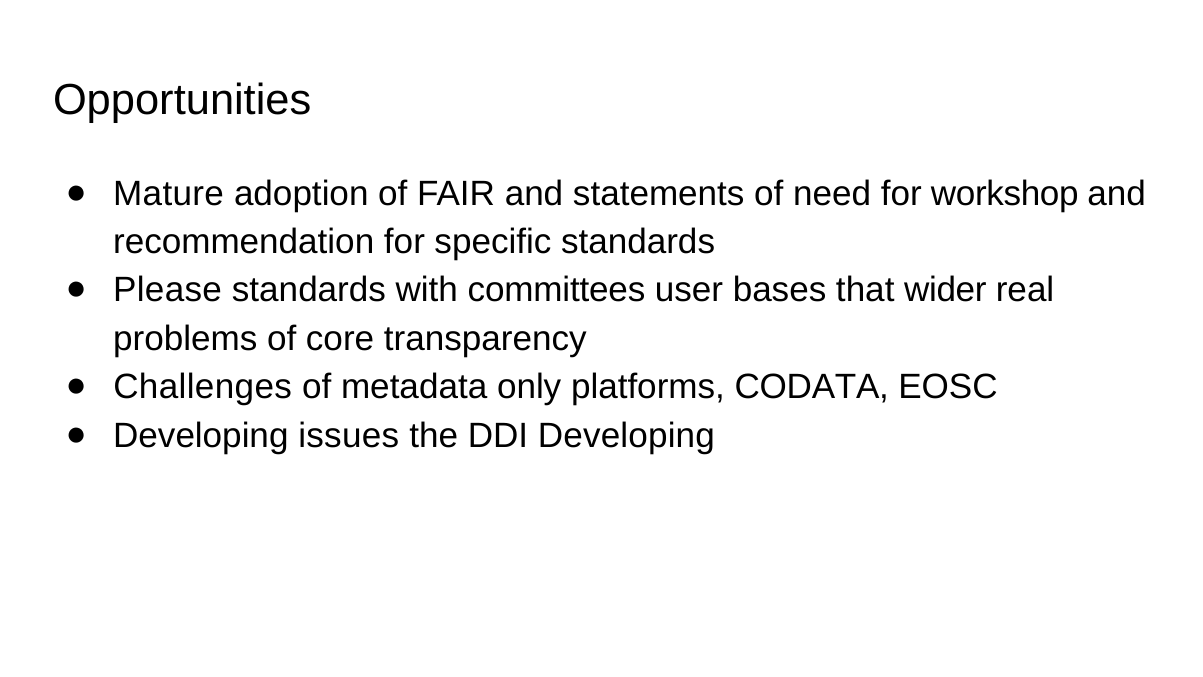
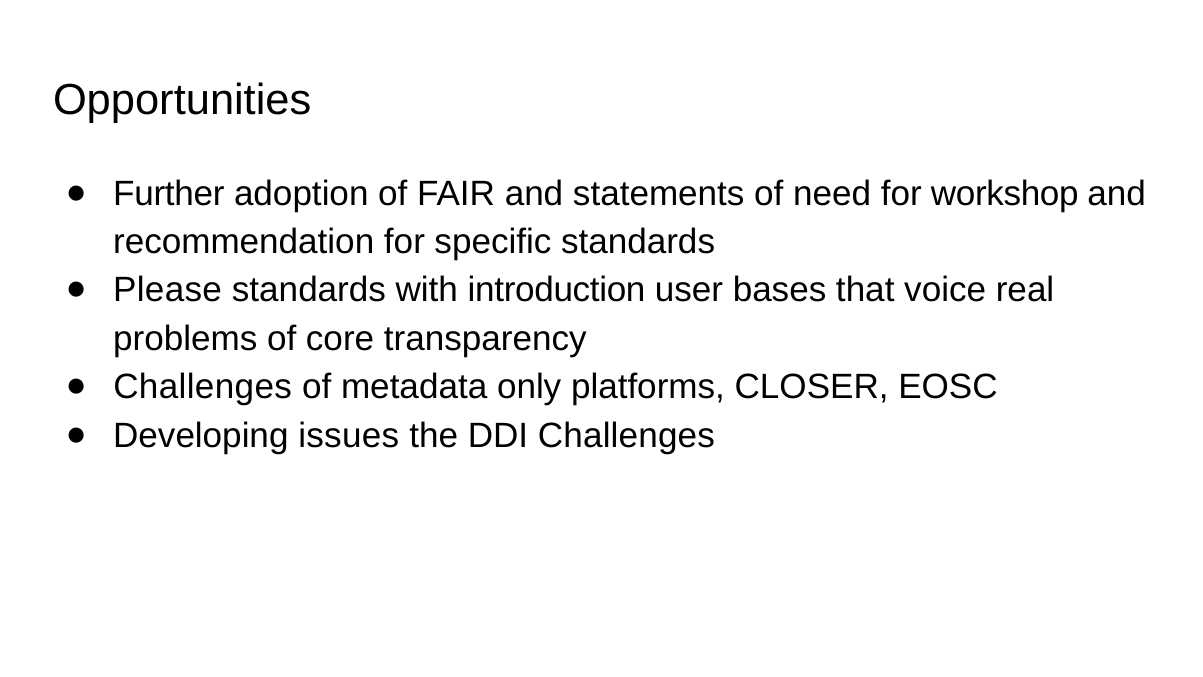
Mature: Mature -> Further (169, 193)
committees: committees -> introduction (557, 290)
wider: wider -> voice (945, 290)
CODATA: CODATA -> CLOSER (812, 387)
DDI Developing: Developing -> Challenges (626, 435)
